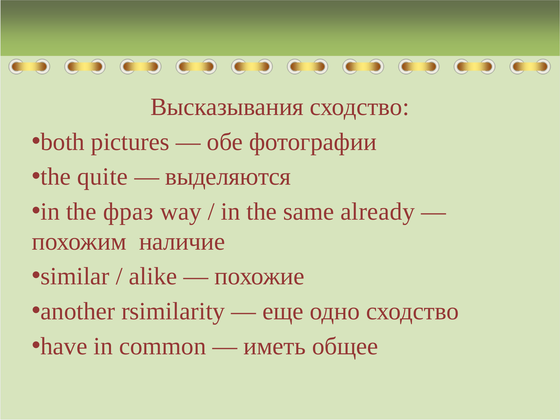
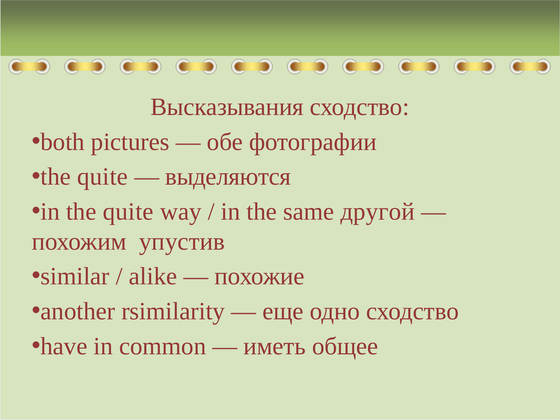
in the фраз: фраз -> quite (128, 212)
already: already -> другой (378, 212)
наличие: наличие -> упустив (182, 242)
